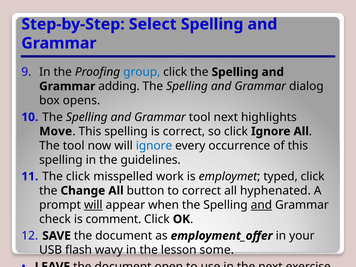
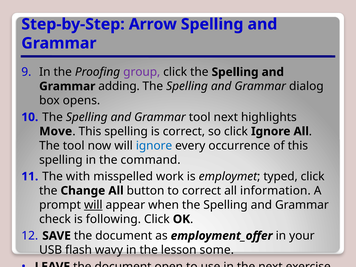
Select: Select -> Arrow (153, 24)
group colour: blue -> purple (142, 72)
guidelines: guidelines -> command (151, 160)
The click: click -> with (78, 176)
hyphenated: hyphenated -> information (275, 191)
and underline: present -> none (261, 205)
comment: comment -> following (113, 219)
